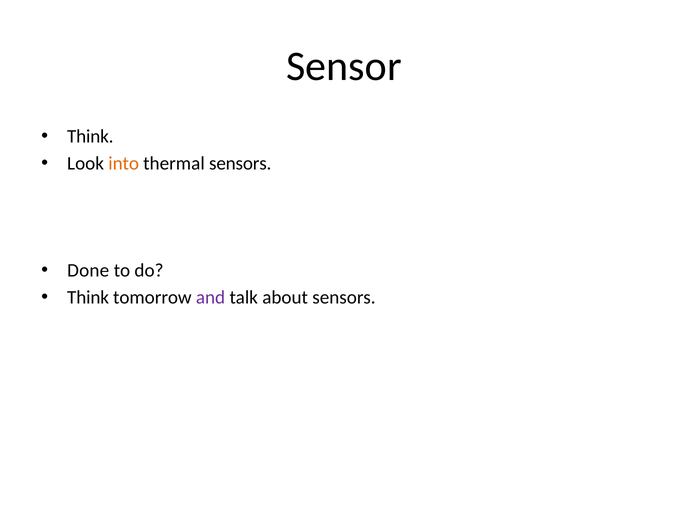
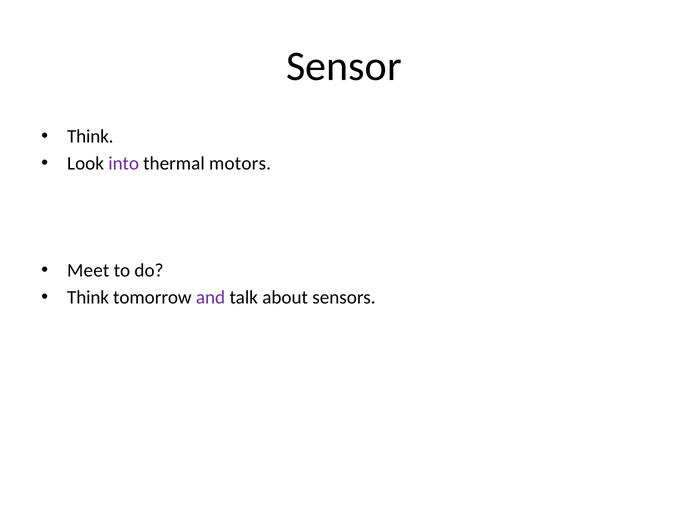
into colour: orange -> purple (124, 163)
thermal sensors: sensors -> motors (240, 163)
Done: Done -> Meet (88, 271)
